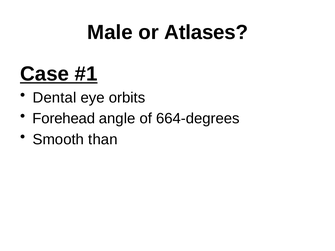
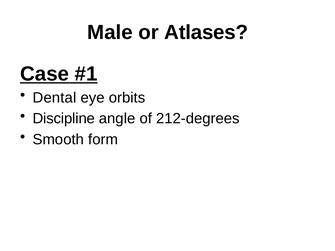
Forehead: Forehead -> Discipline (64, 119)
664-degrees: 664-degrees -> 212-degrees (198, 119)
than: than -> form (103, 140)
